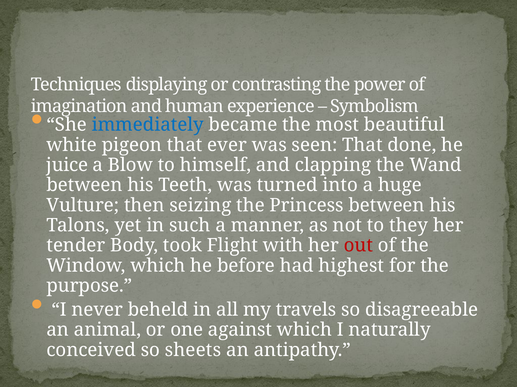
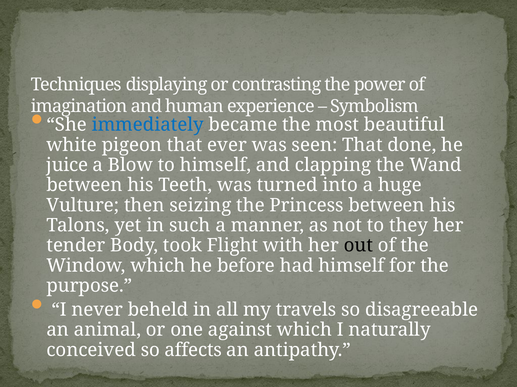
out colour: red -> black (358, 246)
had highest: highest -> himself (352, 266)
sheets: sheets -> affects (193, 351)
